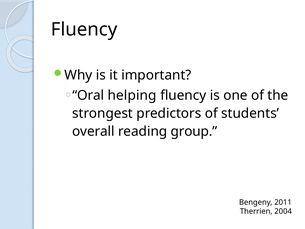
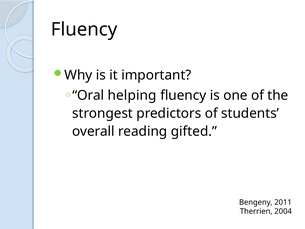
group: group -> gifted (194, 131)
